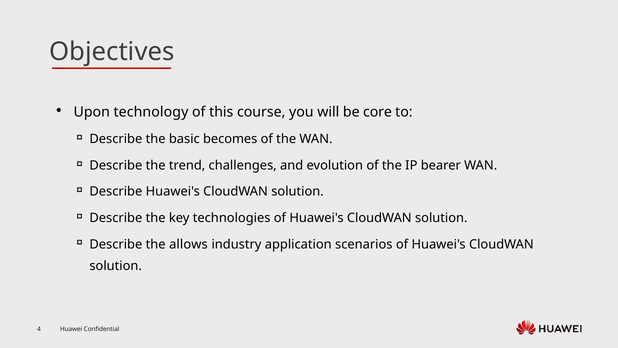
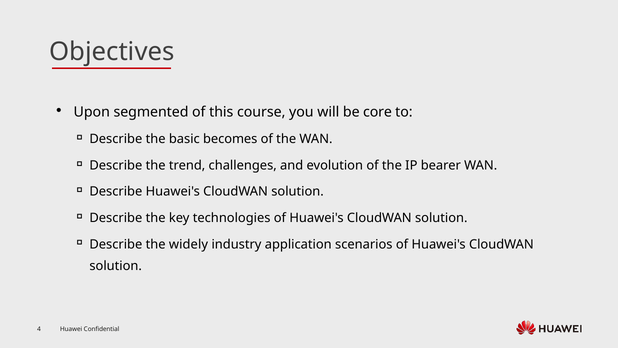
technology: technology -> segmented (151, 112)
allows: allows -> widely (188, 244)
